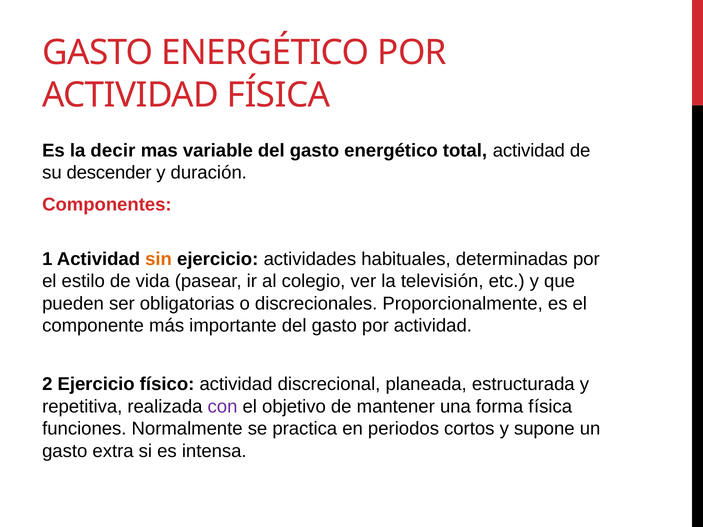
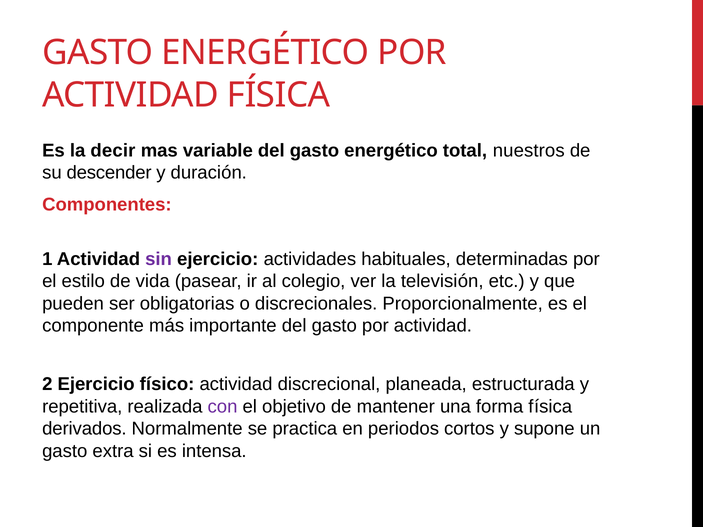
total actividad: actividad -> nuestros (529, 151)
sin colour: orange -> purple (159, 259)
funciones: funciones -> derivados (84, 429)
